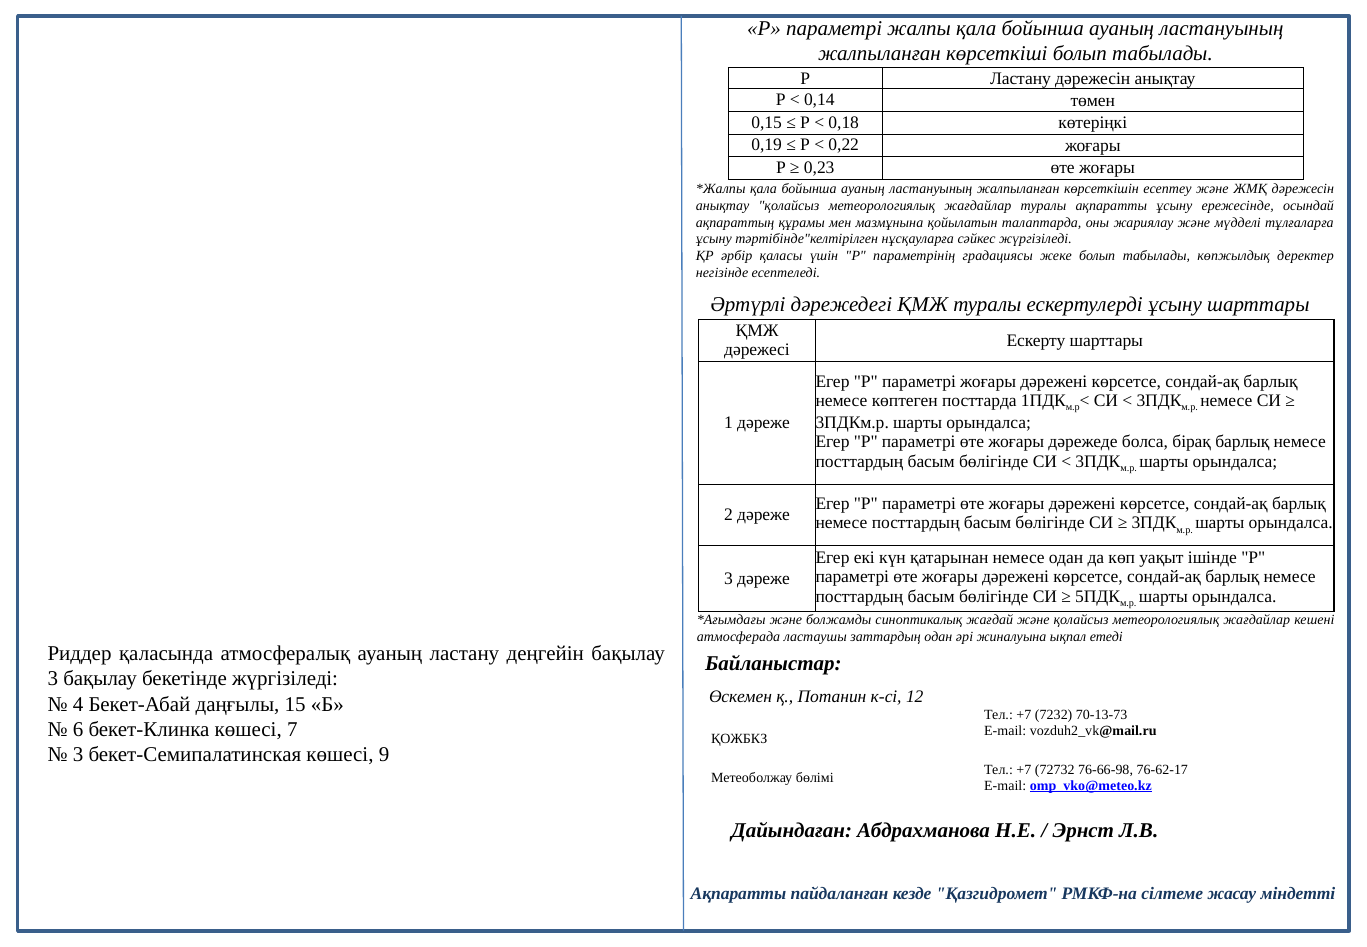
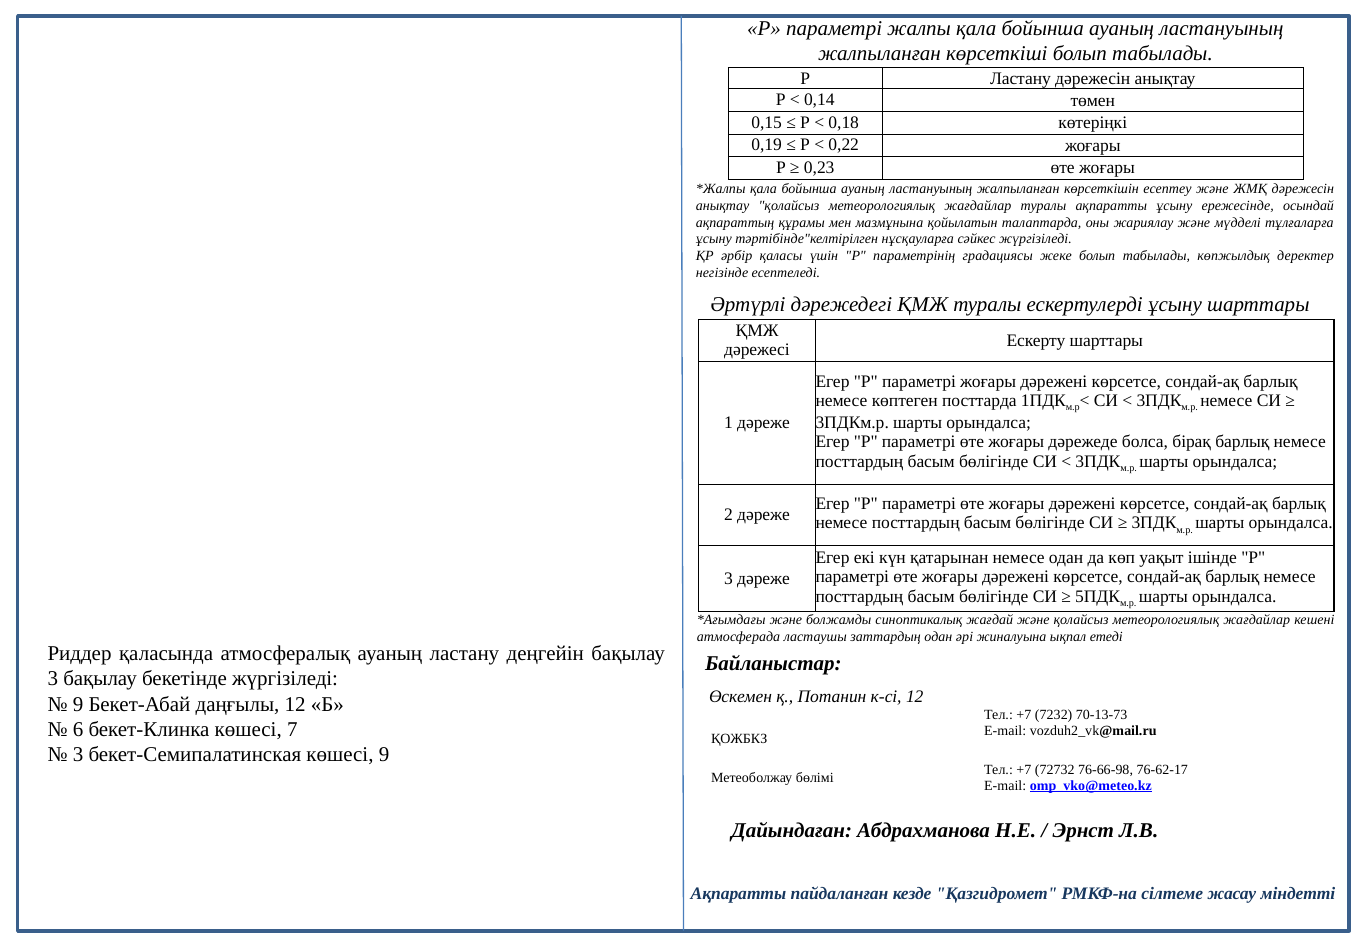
4: 4 -> 9 (78, 704)
даңғылы 15: 15 -> 12 (295, 704)
